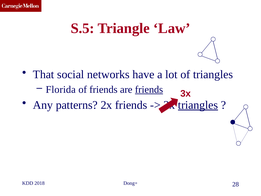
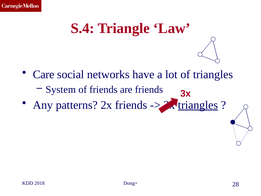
S.5: S.5 -> S.4 (82, 28)
That: That -> Care (44, 74)
Florida: Florida -> System (61, 89)
friends underline: present -> none (149, 89)
